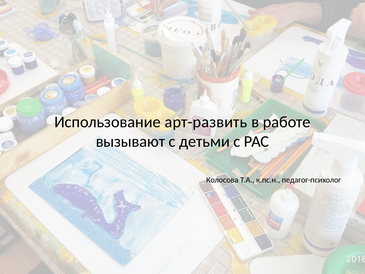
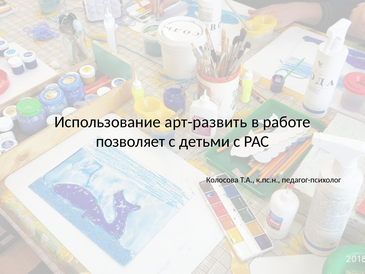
вызывают: вызывают -> позволяет (130, 141)
